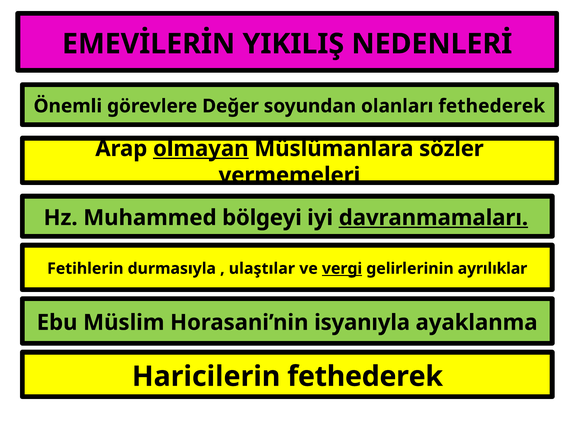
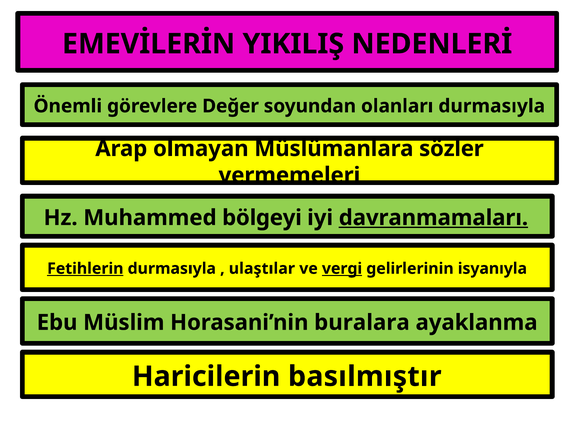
olanları fethederek: fethederek -> durmasıyla (492, 106)
olmayan underline: present -> none (201, 149)
Fetihlerin underline: none -> present (85, 268)
ayrılıklar: ayrılıklar -> isyanıyla (492, 268)
isyanıyla: isyanıyla -> buralara (362, 322)
Haricilerin fethederek: fethederek -> basılmıştır (365, 376)
